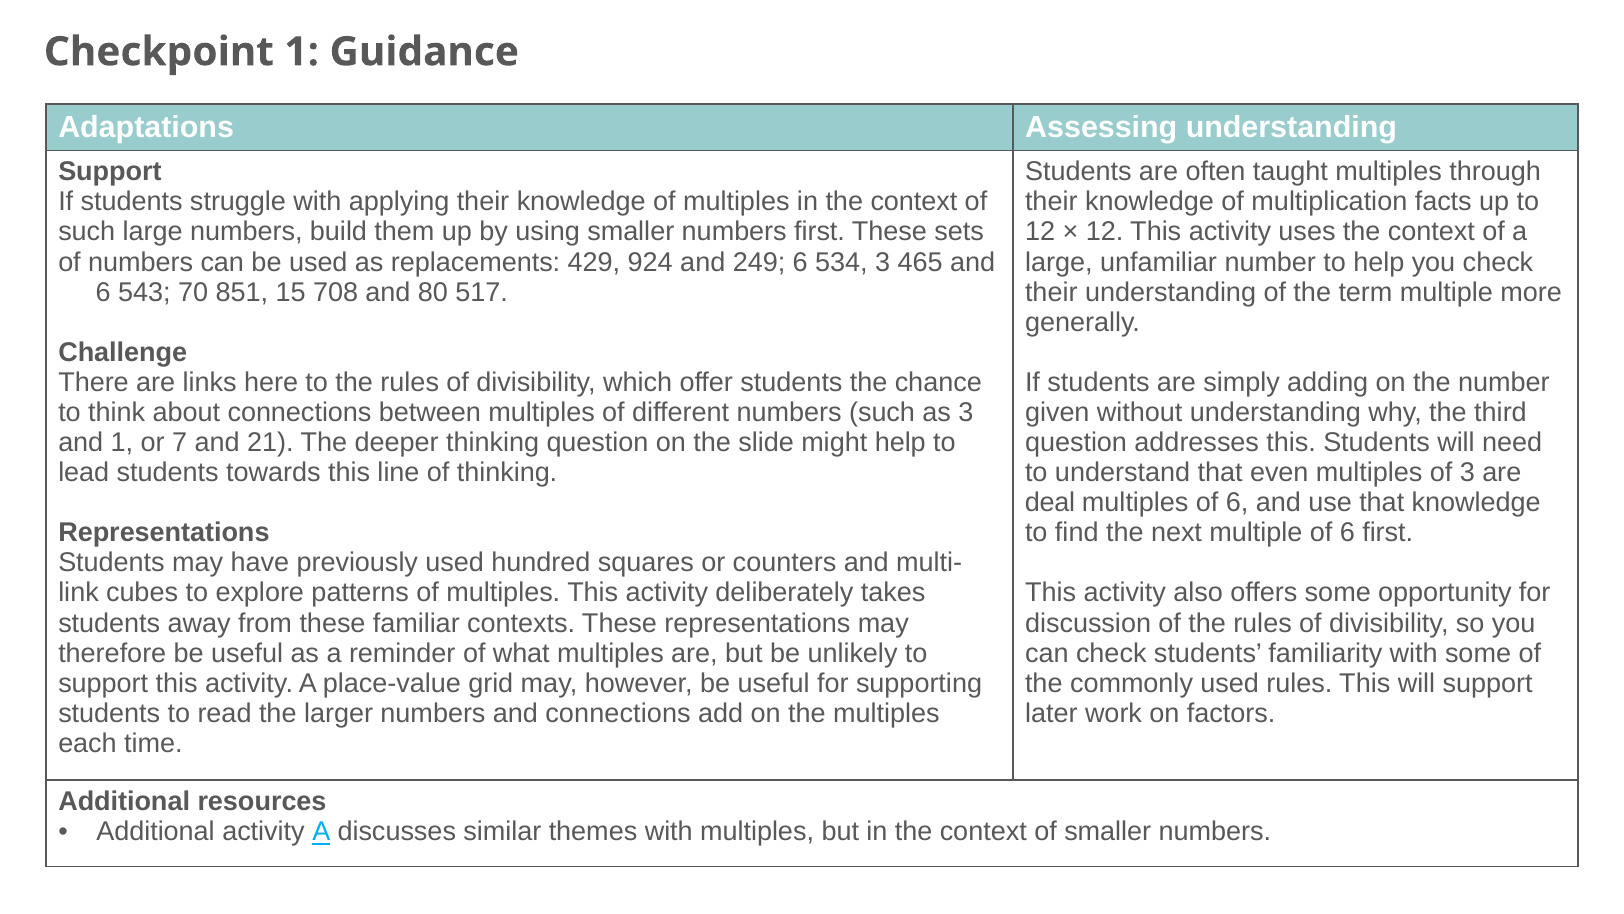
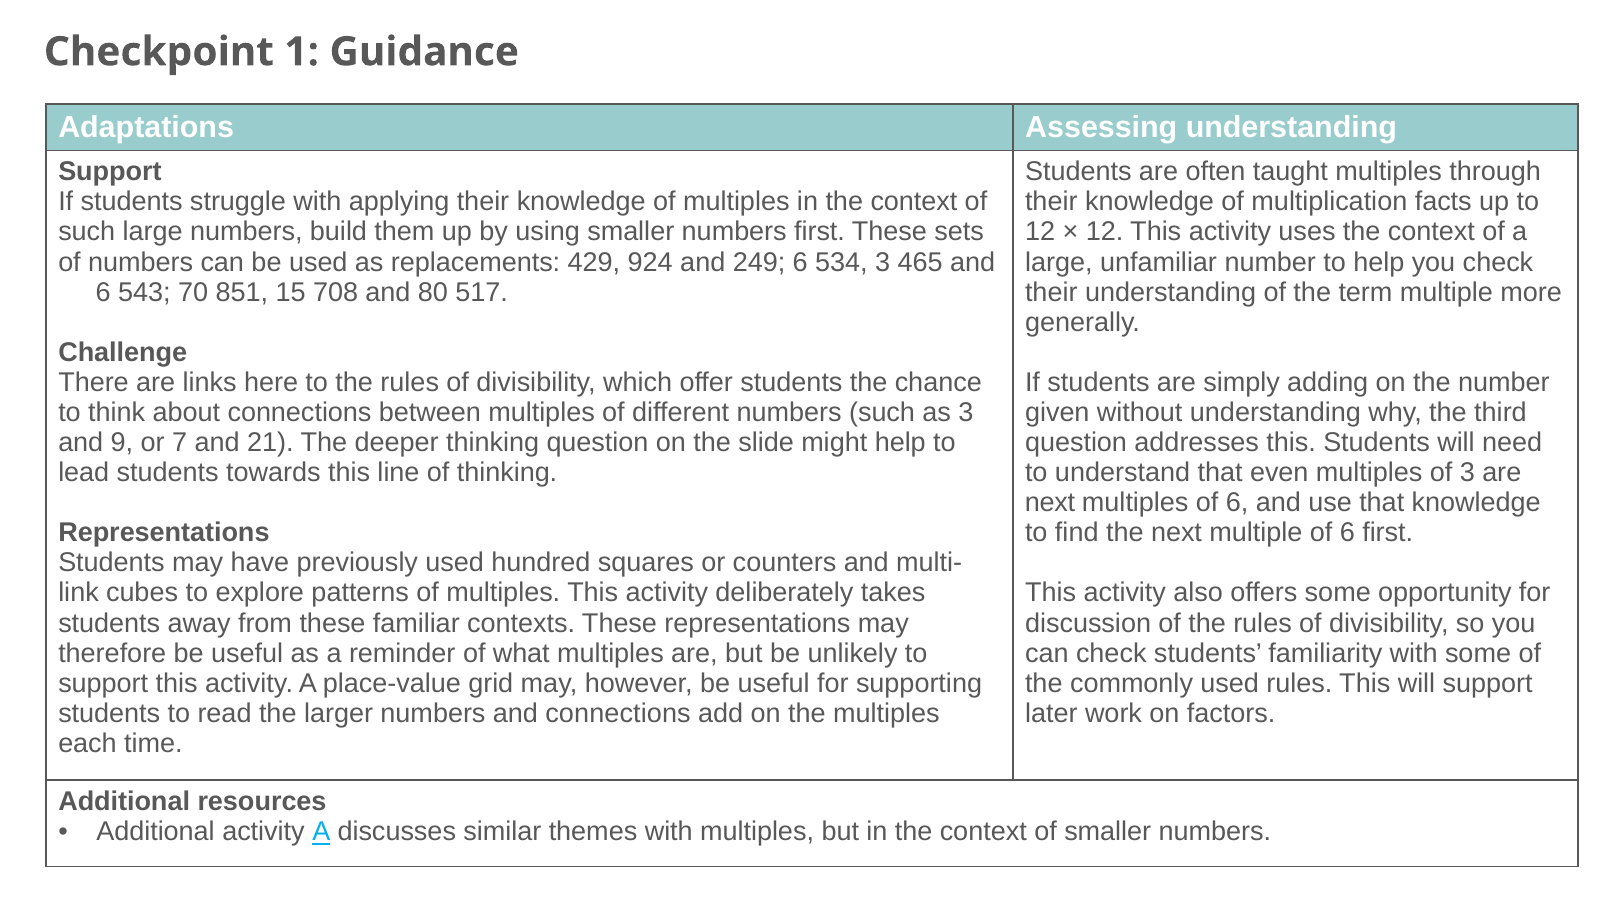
and 1: 1 -> 9 (122, 442)
deal: deal -> next (1050, 502)
